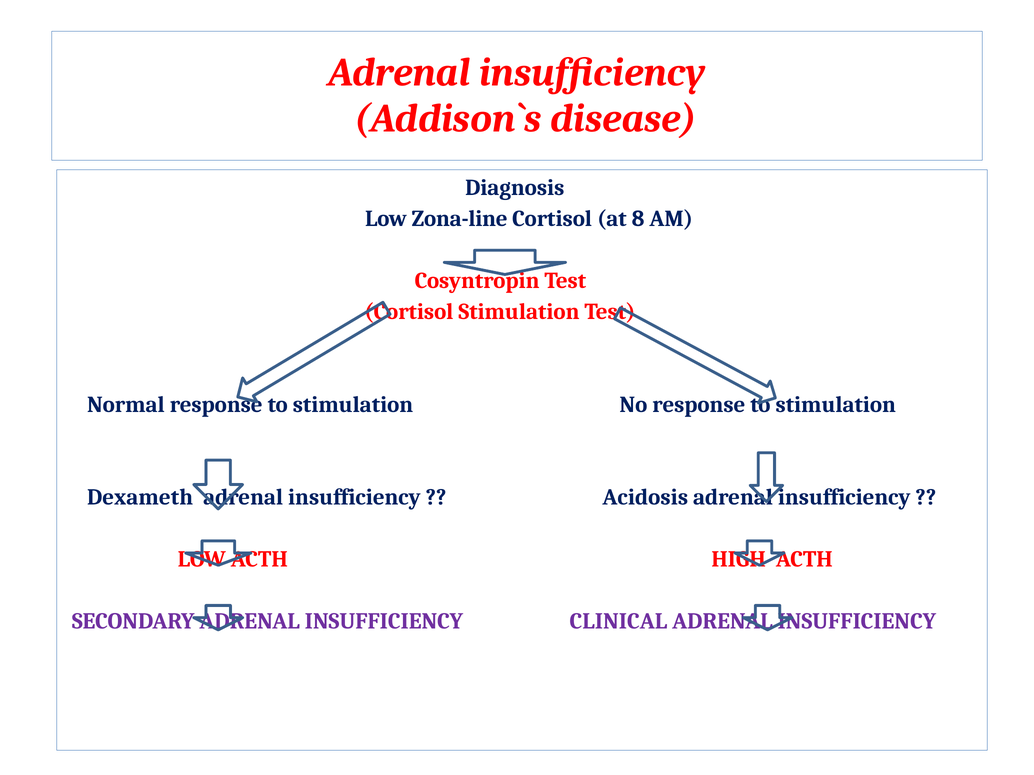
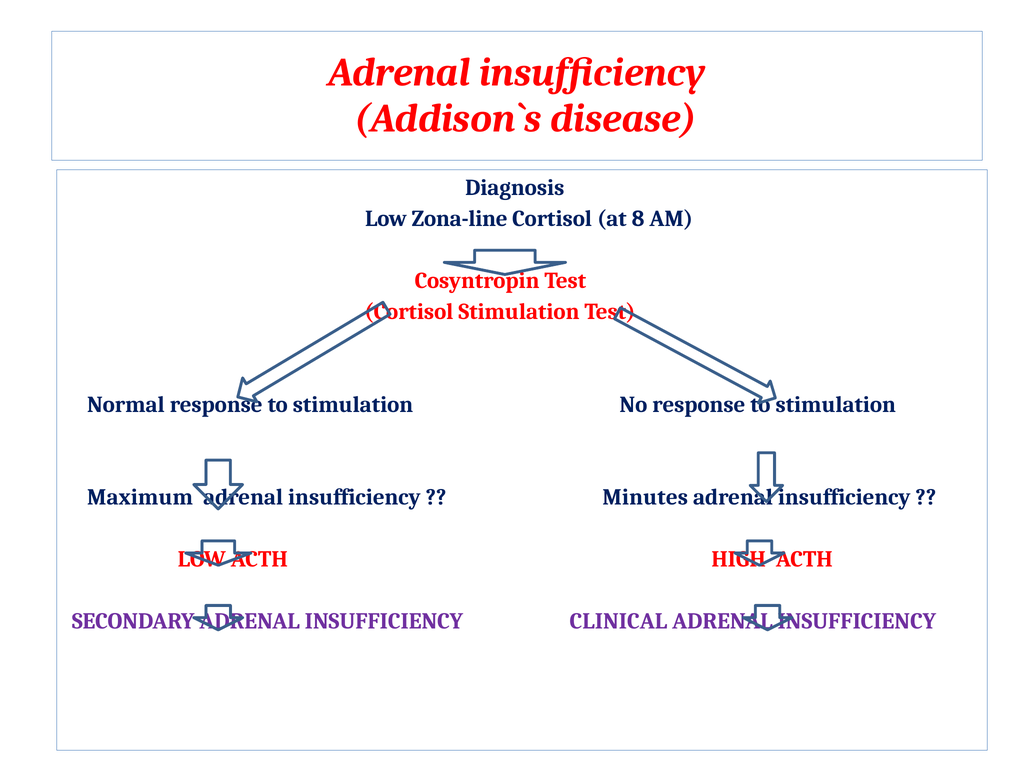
Dexameth: Dexameth -> Maximum (140, 498)
Acidosis: Acidosis -> Minutes (645, 498)
